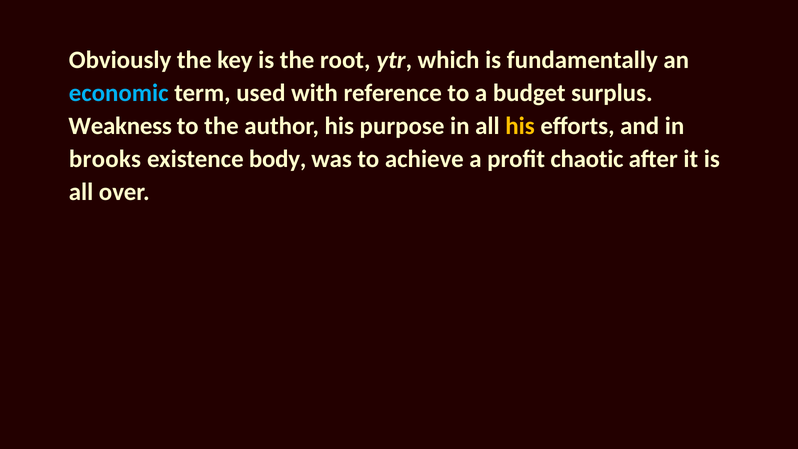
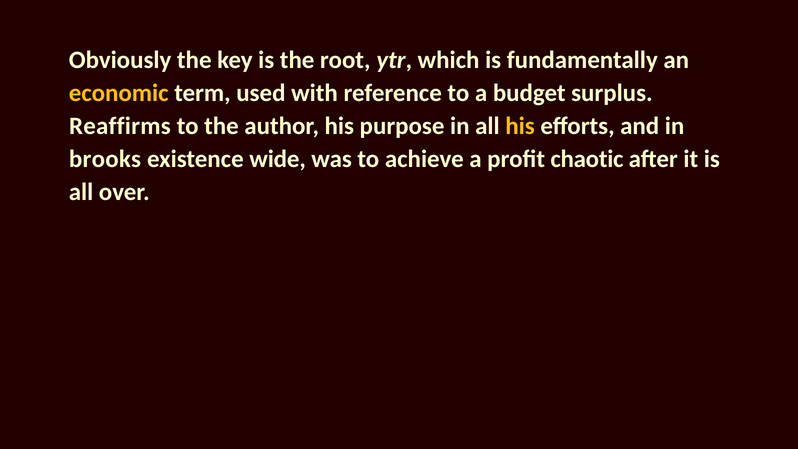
economic colour: light blue -> yellow (119, 93)
Weakness: Weakness -> Reaffirms (120, 126)
body: body -> wide (278, 159)
